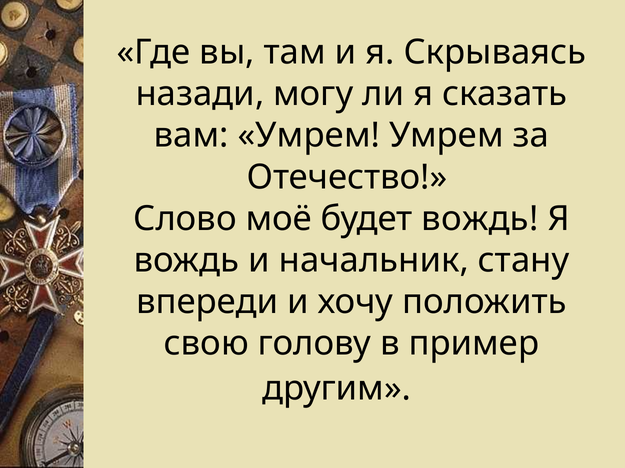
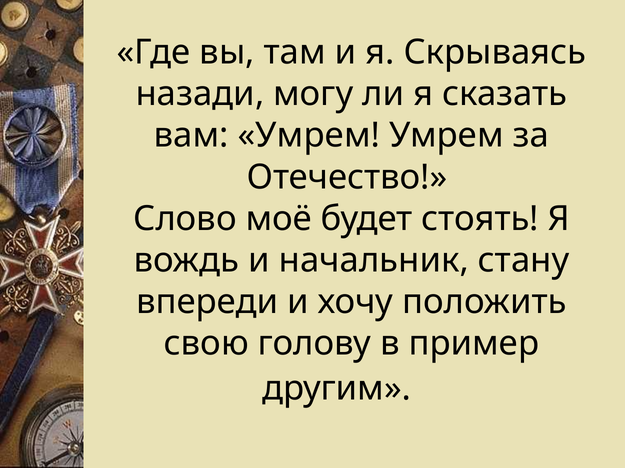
будет вождь: вождь -> стоять (480, 219)
